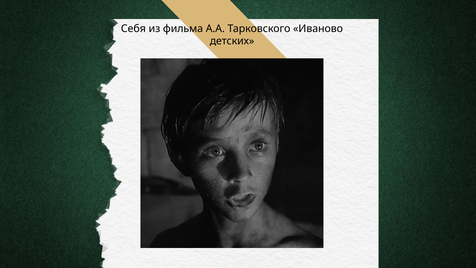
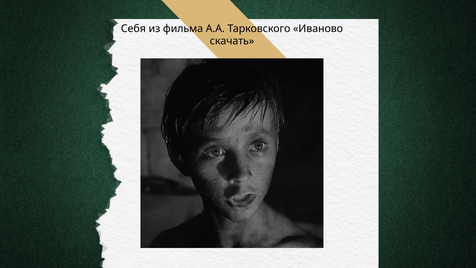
детских: детских -> скачать (232, 41)
